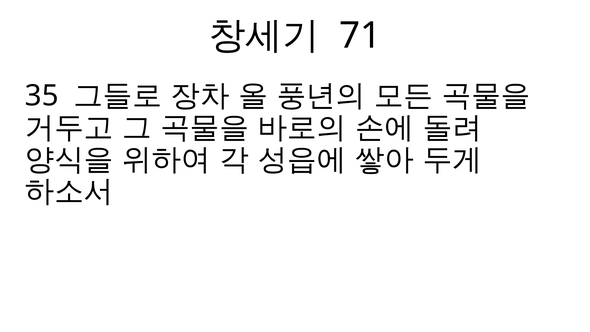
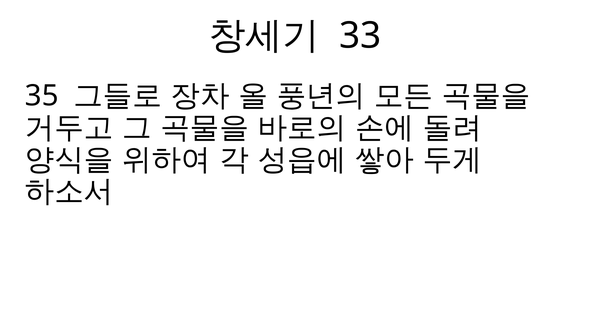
71: 71 -> 33 (360, 36)
